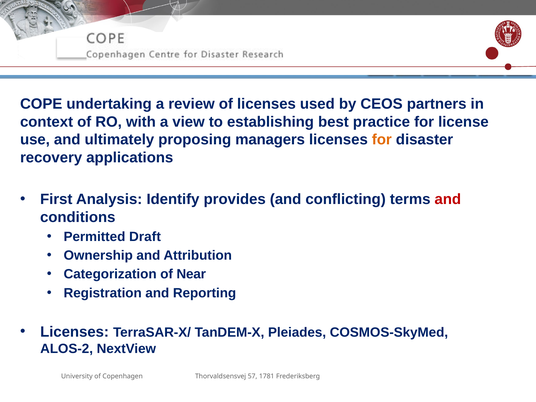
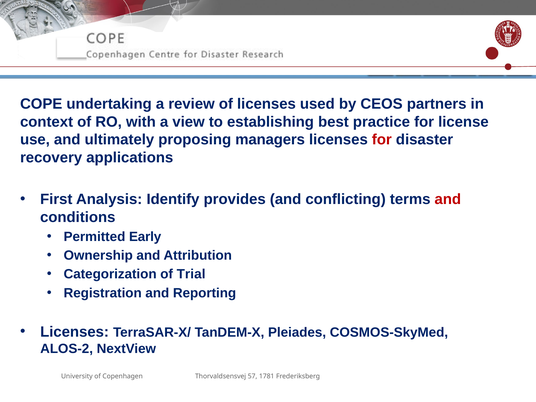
for colour: orange -> red (382, 140)
Draft: Draft -> Early (145, 237)
Near: Near -> Trial (191, 274)
